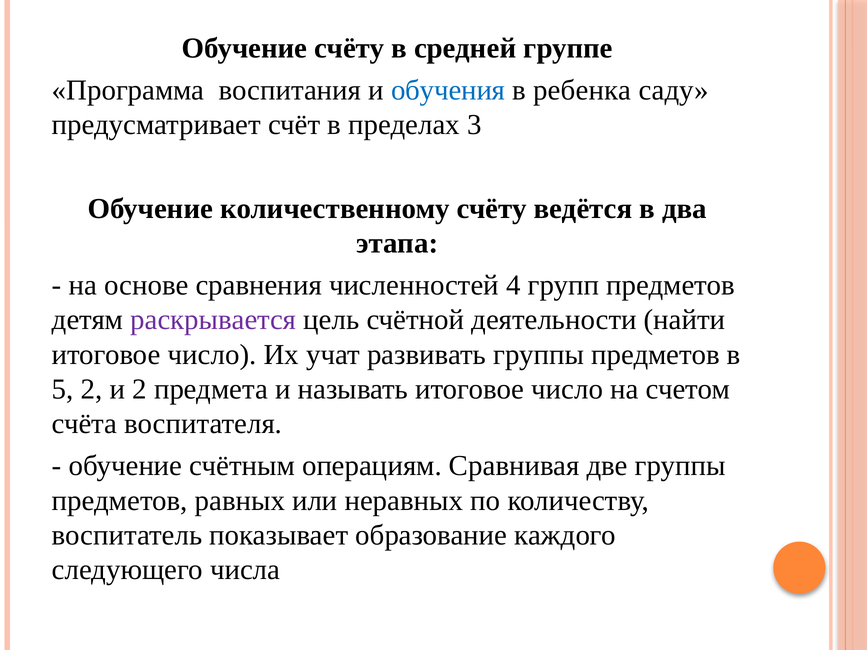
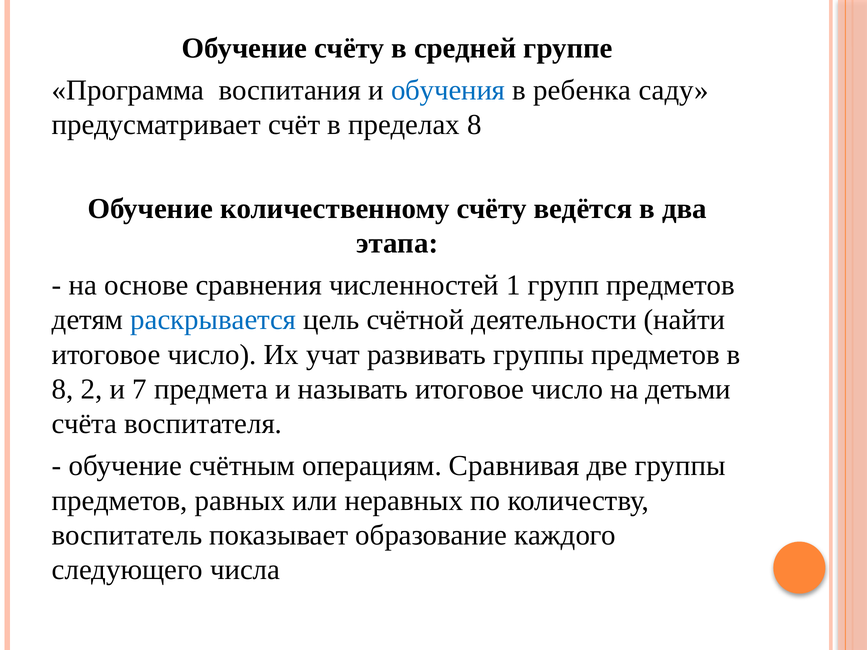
пределах 3: 3 -> 8 (474, 125)
4: 4 -> 1 (513, 285)
раскрывается colour: purple -> blue (213, 320)
5: 5 -> 8 (63, 389)
и 2: 2 -> 7 (140, 389)
счетом: счетом -> детьми (688, 389)
